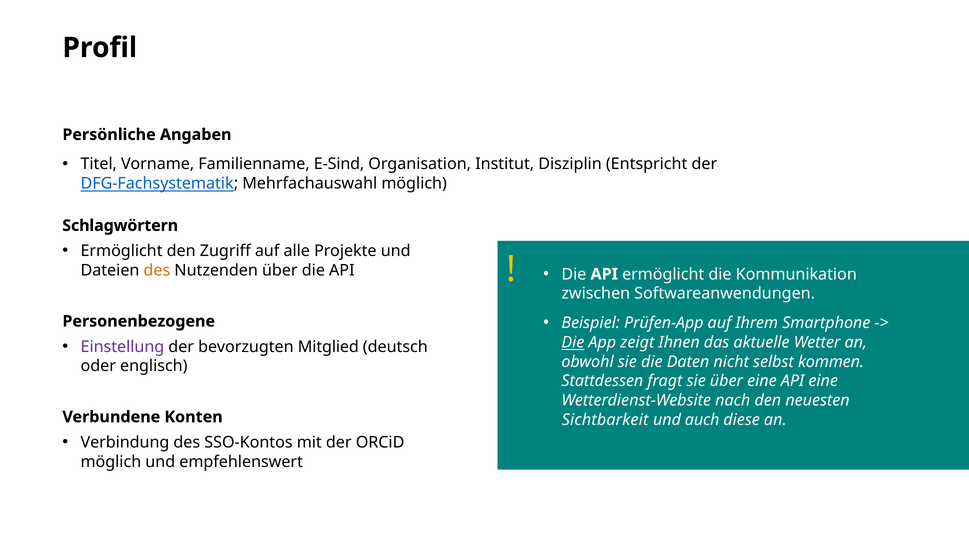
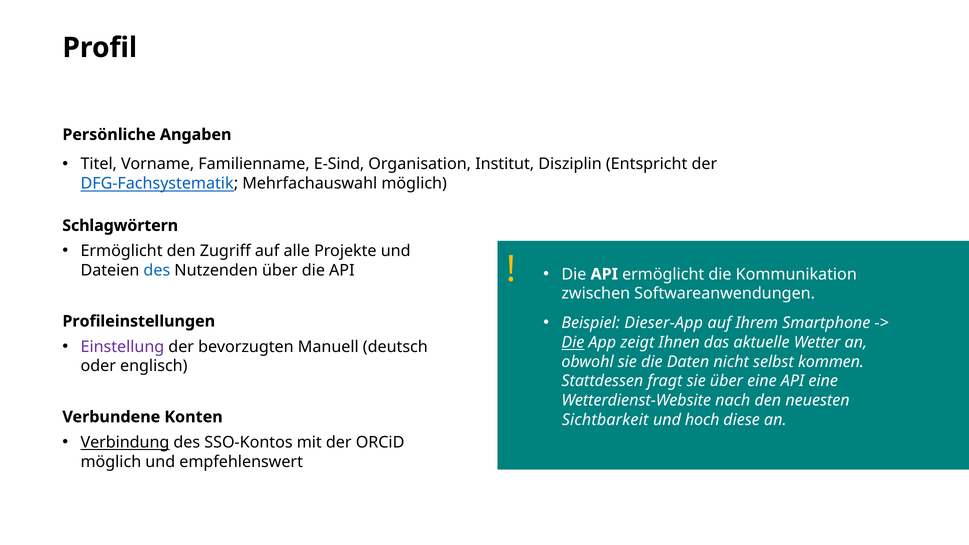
des colour: orange -> blue (157, 270)
Prüfen-App: Prüfen-App -> Dieser-App (664, 323)
Personenbezogene: Personenbezogene -> Profileinstellungen (139, 321)
Mitglied: Mitglied -> Manuell (328, 347)
auch: auch -> hoch (702, 420)
Verbindung underline: none -> present (125, 442)
